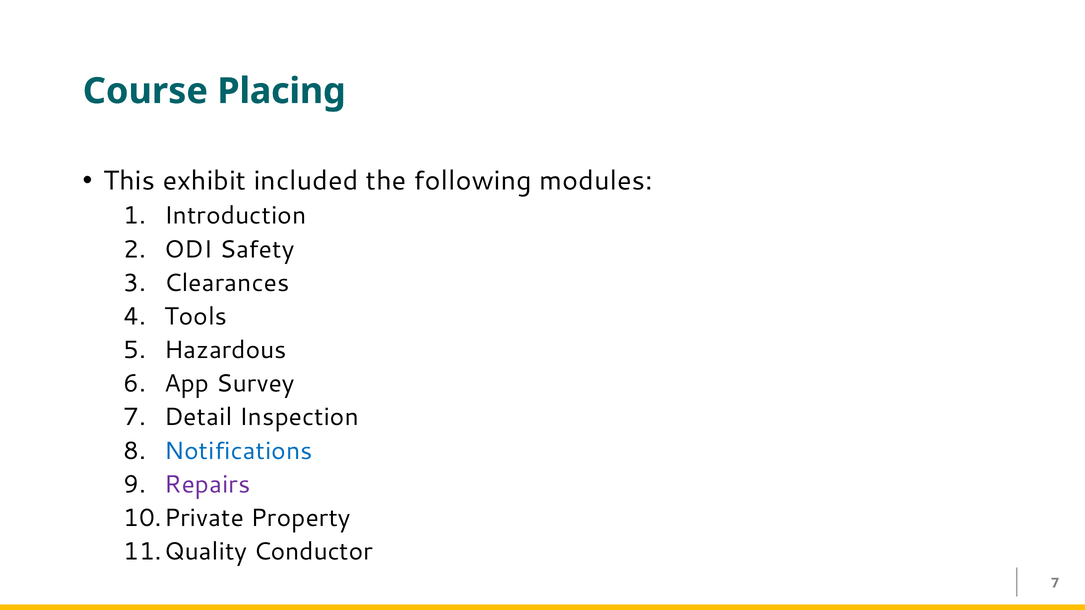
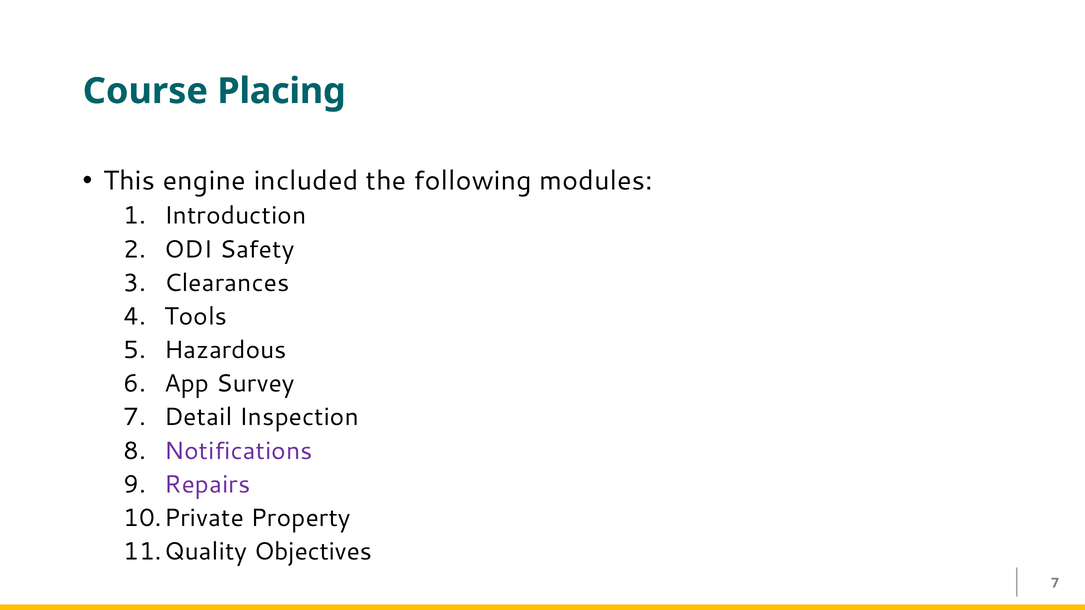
exhibit: exhibit -> engine (204, 181)
Notifications colour: blue -> purple (238, 451)
Conductor: Conductor -> Objectives (313, 552)
